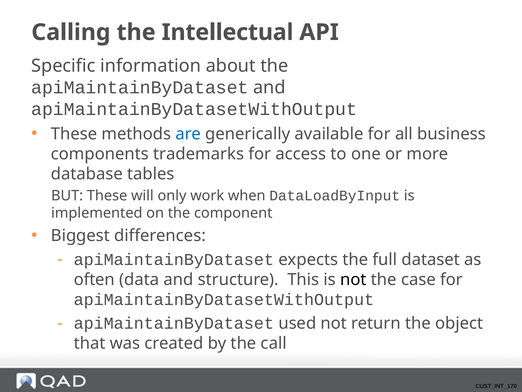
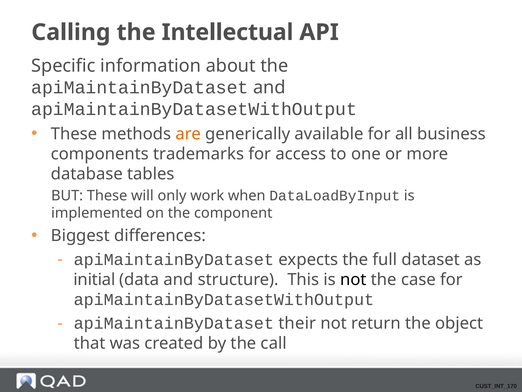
are colour: blue -> orange (188, 134)
often: often -> initial (94, 279)
used: used -> their (297, 323)
